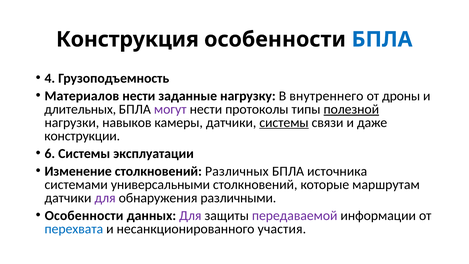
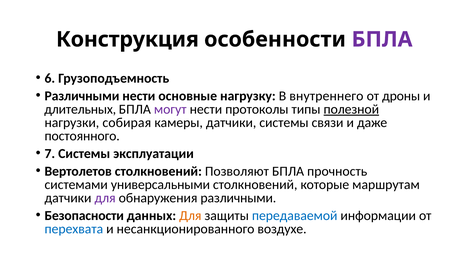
БПЛА colour: blue -> purple (382, 39)
4: 4 -> 6 (50, 78)
Материалов: Материалов -> Различными (82, 96)
заданные: заданные -> основные (188, 96)
навыков: навыков -> собирая (127, 122)
системы underline: present -> none (284, 122)
конструкции: конструкции -> постоянного (82, 136)
6: 6 -> 7 (50, 153)
Изменение: Изменение -> Вертолетов (78, 171)
Различных: Различных -> Позволяют (237, 171)
источника: источника -> прочность (337, 171)
Особенности: Особенности -> Безопасности (84, 215)
Для colour: purple -> orange (190, 215)
передаваемой colour: purple -> blue (295, 215)
участия: участия -> воздухе (282, 229)
